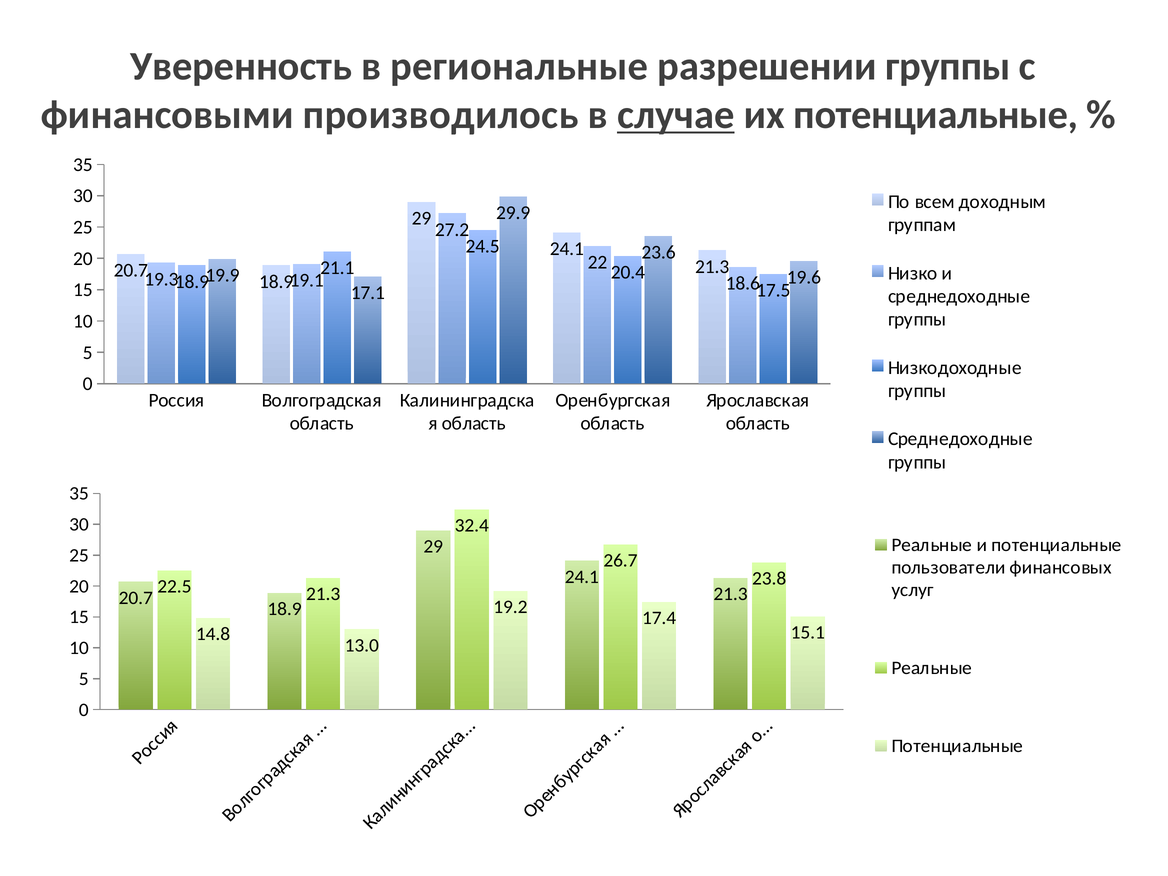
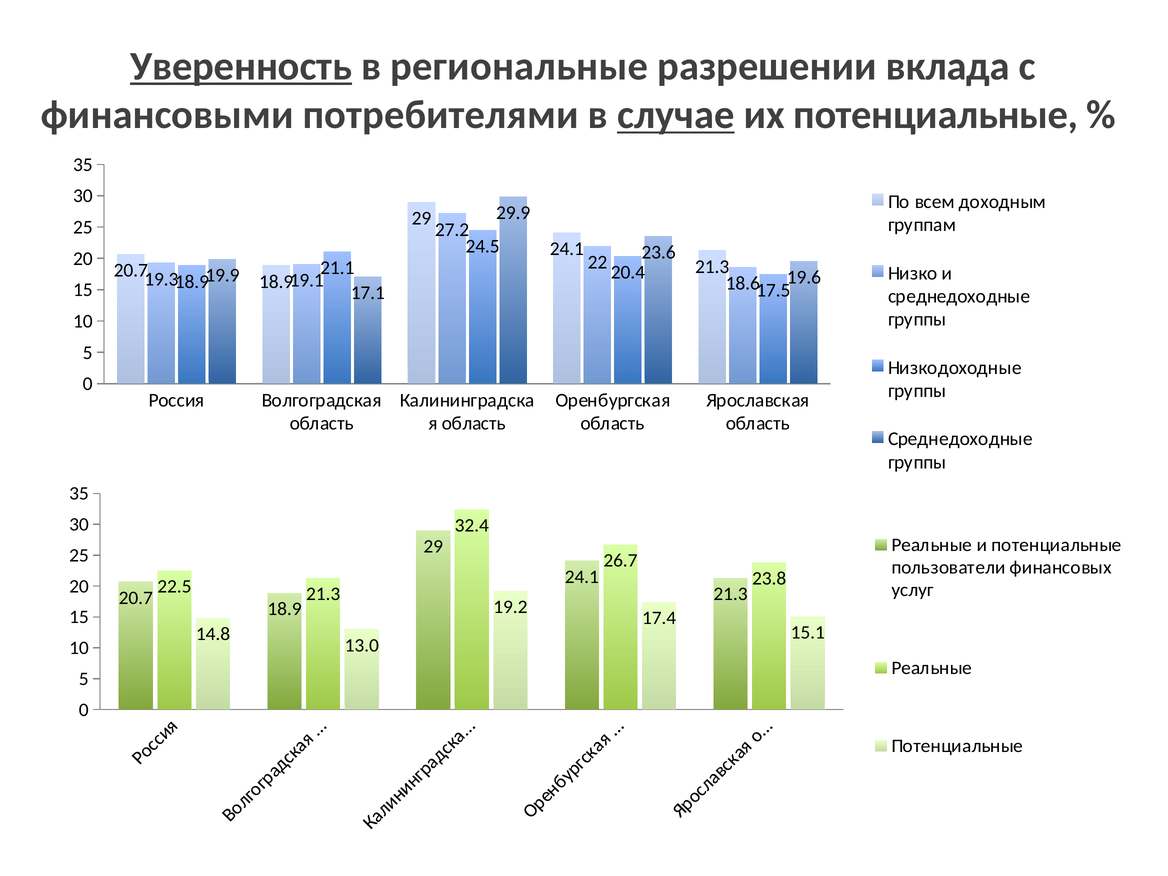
Уверенность underline: none -> present (241, 66)
разрешении группы: группы -> вклада (948, 66)
производилось: производилось -> потребителями (441, 115)
